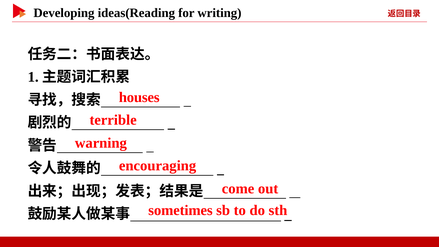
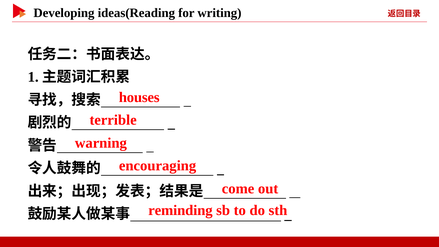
sometimes: sometimes -> reminding (180, 210)
